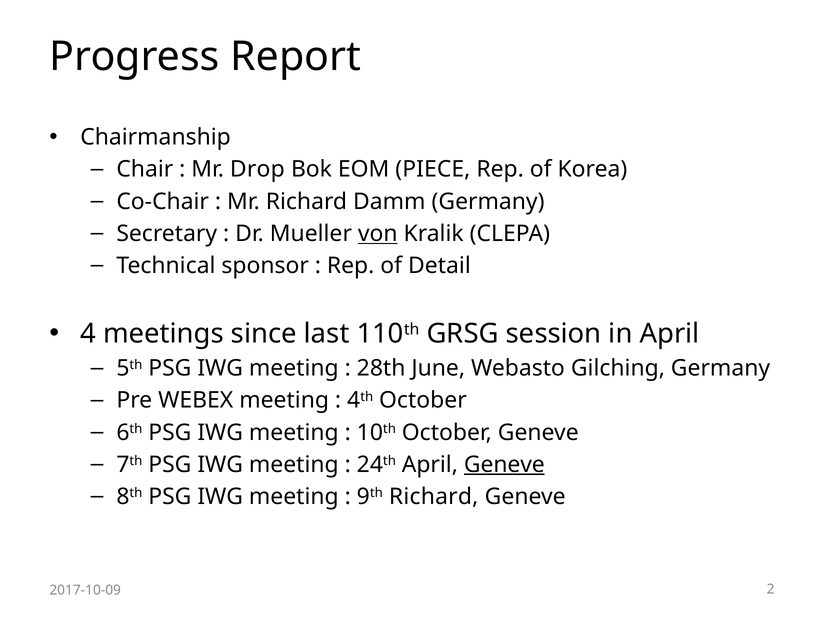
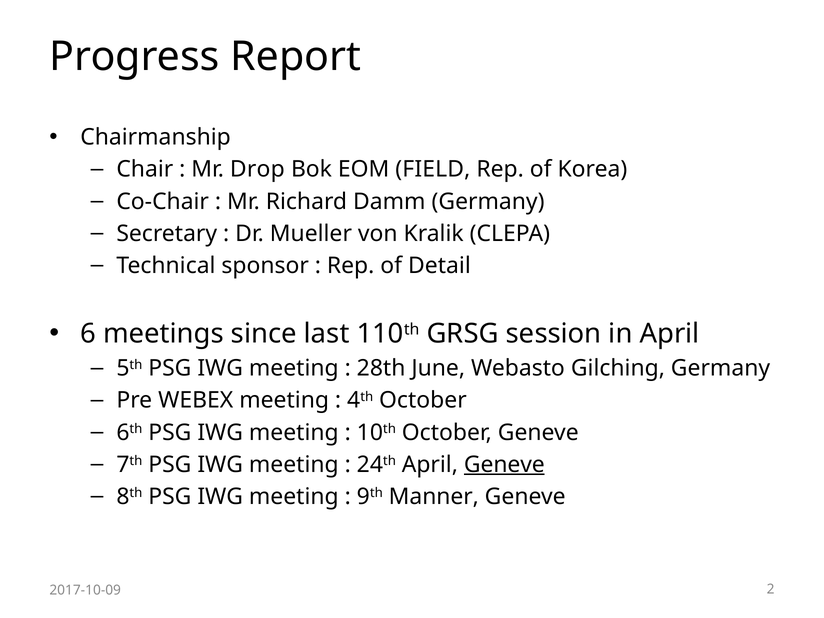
PIECE: PIECE -> FIELD (433, 169)
von underline: present -> none (378, 234)
4: 4 -> 6 (88, 334)
9th Richard: Richard -> Manner (434, 497)
